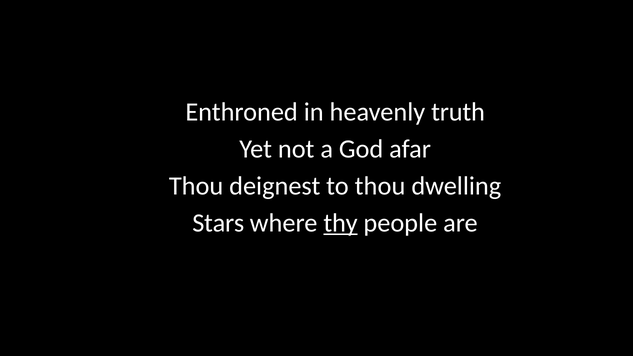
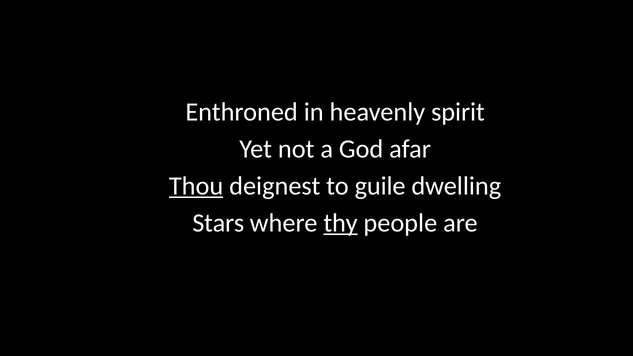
truth: truth -> spirit (458, 112)
Thou underline: none -> present (196, 186)
to thou: thou -> guile (380, 186)
